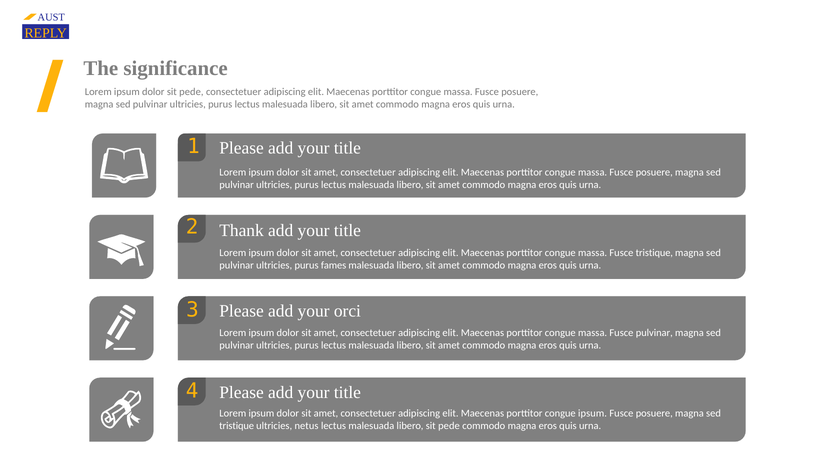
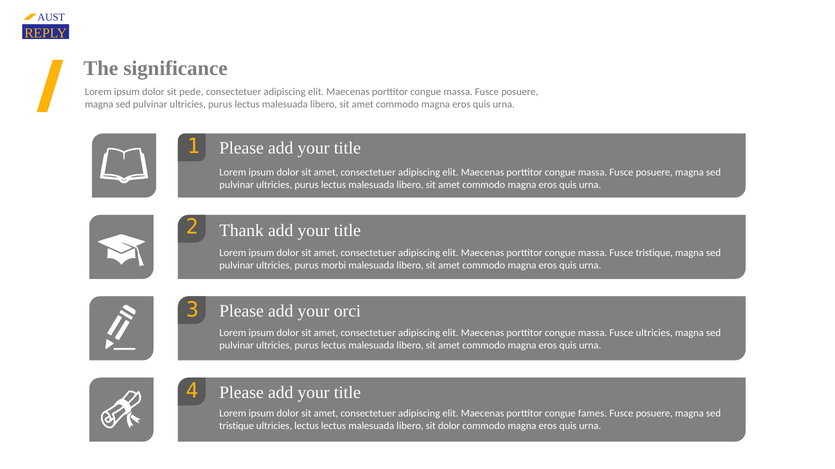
fames: fames -> morbi (334, 265)
Fusce pulvinar: pulvinar -> ultricies (654, 333)
congue ipsum: ipsum -> fames (593, 414)
ultricies netus: netus -> lectus (307, 426)
libero sit pede: pede -> dolor (449, 426)
